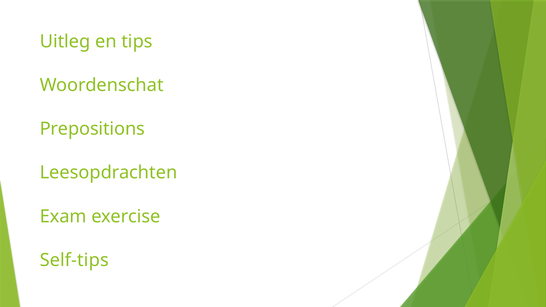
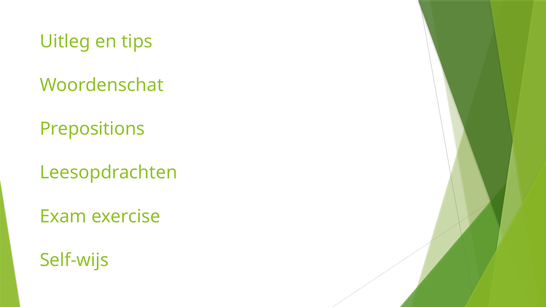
Self-tips: Self-tips -> Self-wijs (74, 260)
